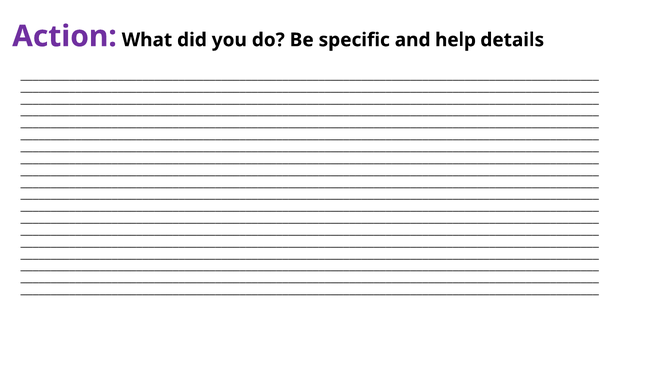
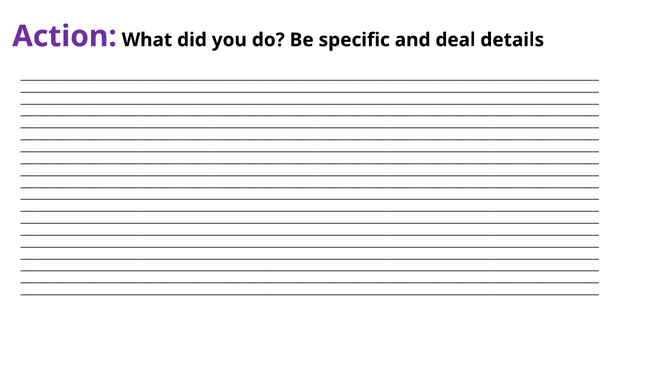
help: help -> deal (455, 40)
